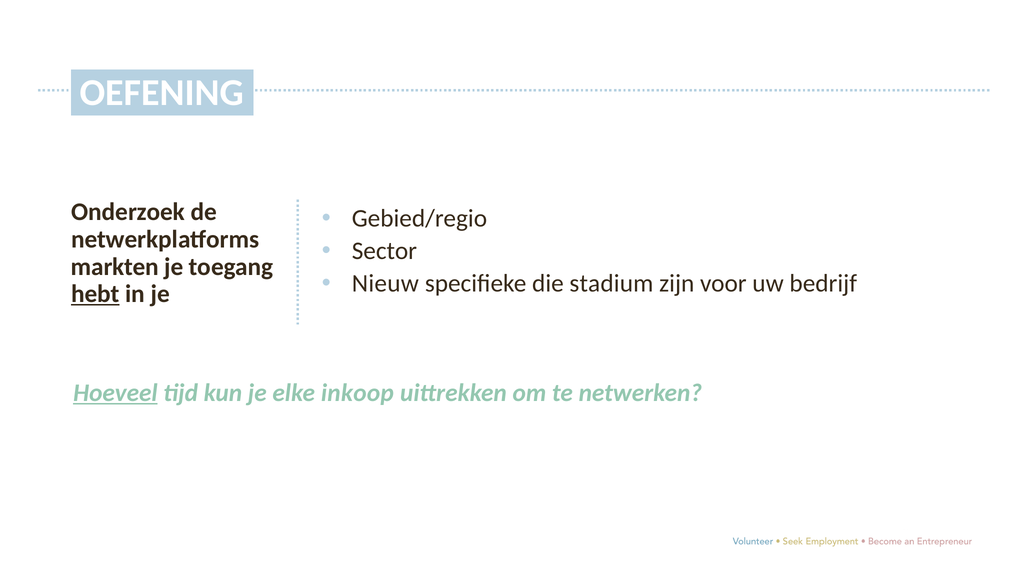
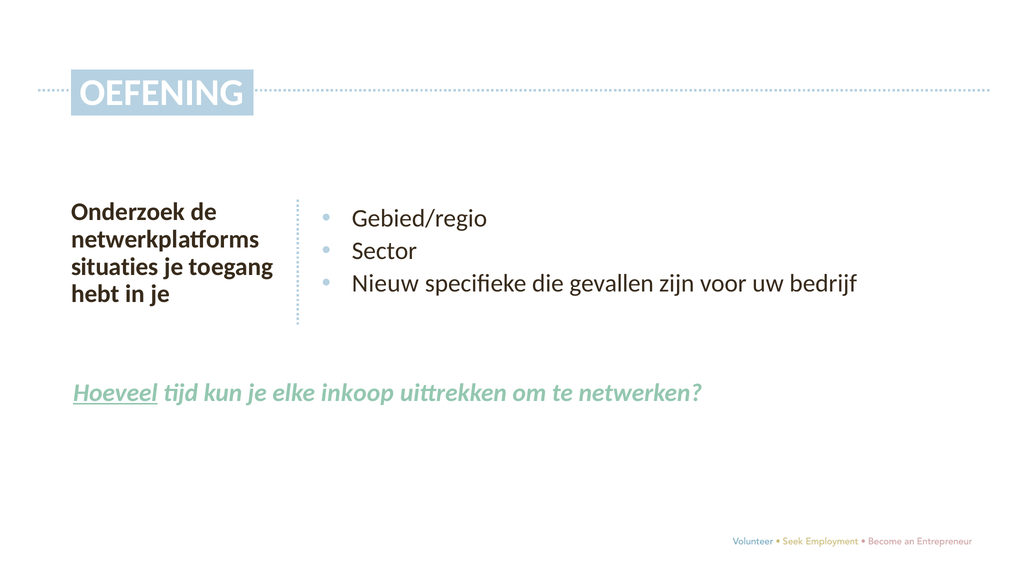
markten: markten -> situaties (115, 267)
stadium: stadium -> gevallen (612, 284)
hebt underline: present -> none (95, 294)
